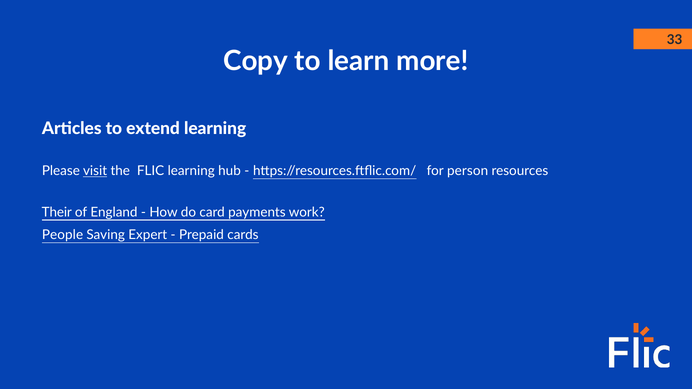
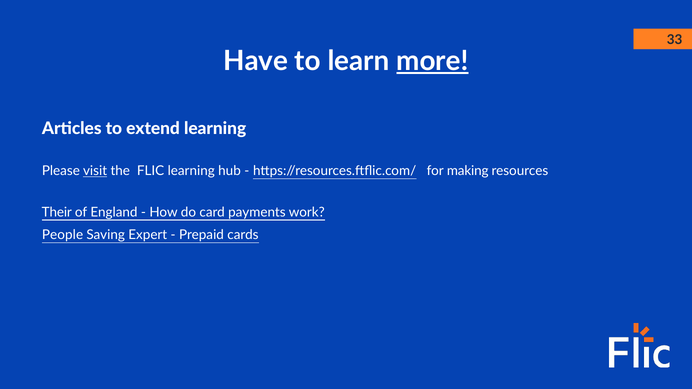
Copy: Copy -> Have (256, 61)
more underline: none -> present (432, 61)
person: person -> making (468, 171)
